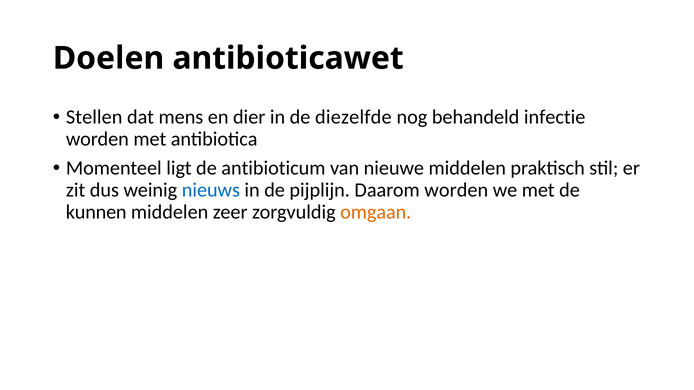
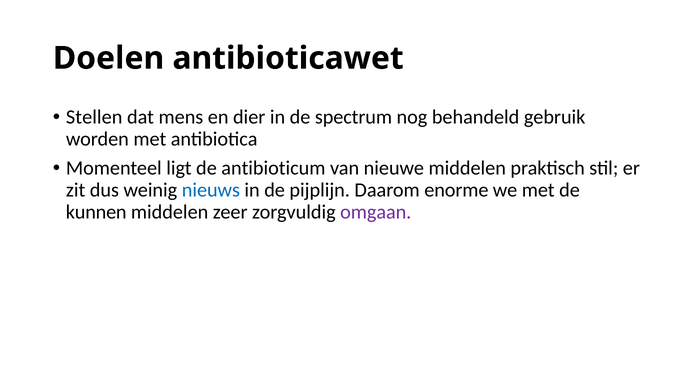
diezelfde: diezelfde -> spectrum (354, 117)
infectie: infectie -> gebruik (555, 117)
Daarom worden: worden -> enorme (456, 190)
omgaan colour: orange -> purple (376, 212)
